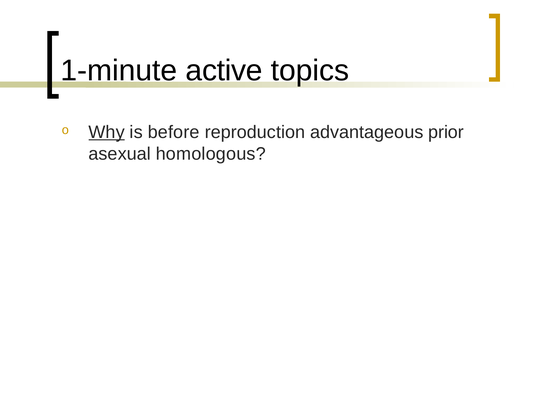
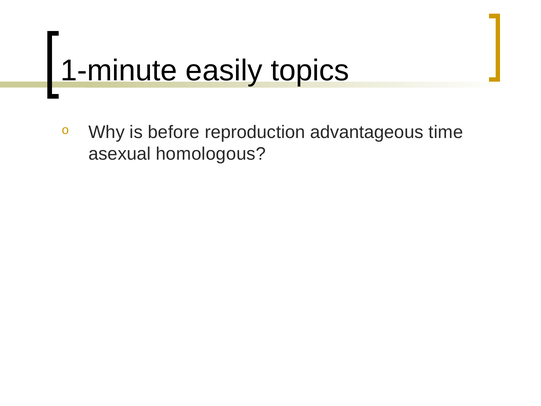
active: active -> easily (224, 71)
Why underline: present -> none (107, 132)
prior: prior -> time (446, 132)
